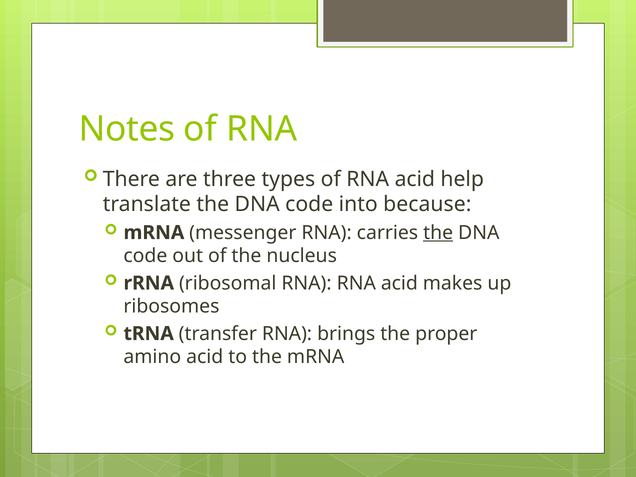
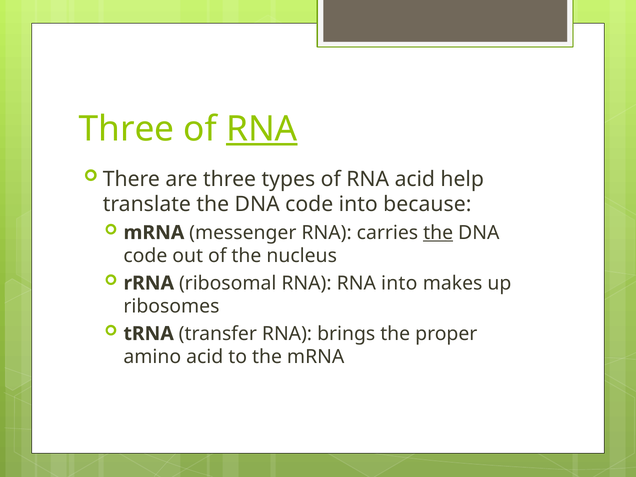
Notes: Notes -> Three (127, 129)
RNA underline: none -> present (262, 129)
RNA RNA acid: acid -> into (399, 283)
